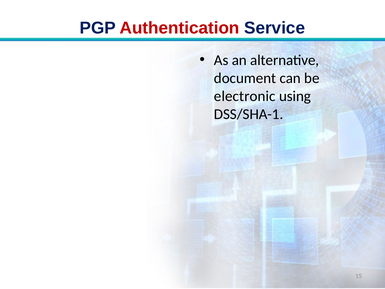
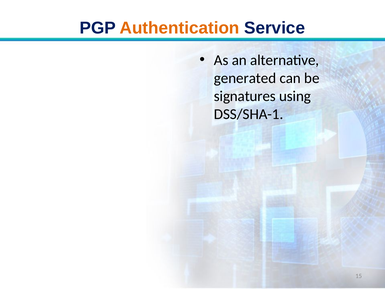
Authentication colour: red -> orange (180, 28)
document: document -> generated (245, 78)
electronic: electronic -> signatures (245, 96)
